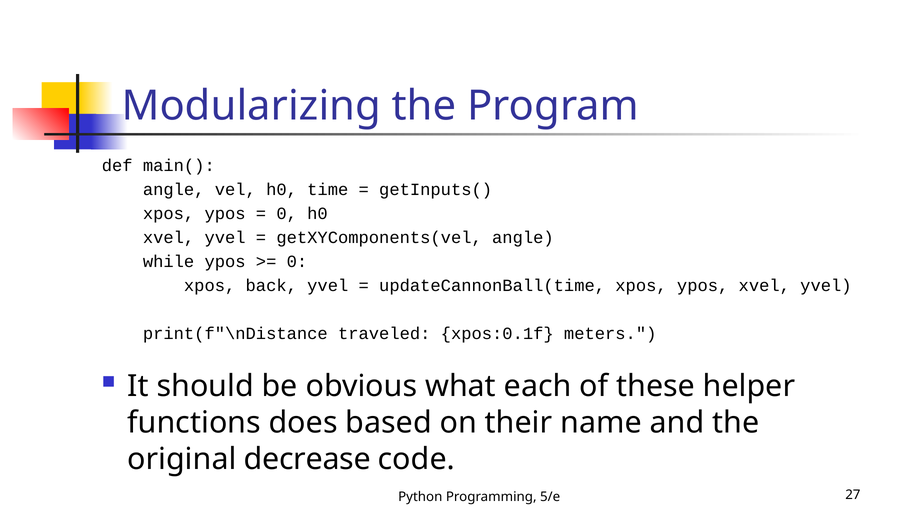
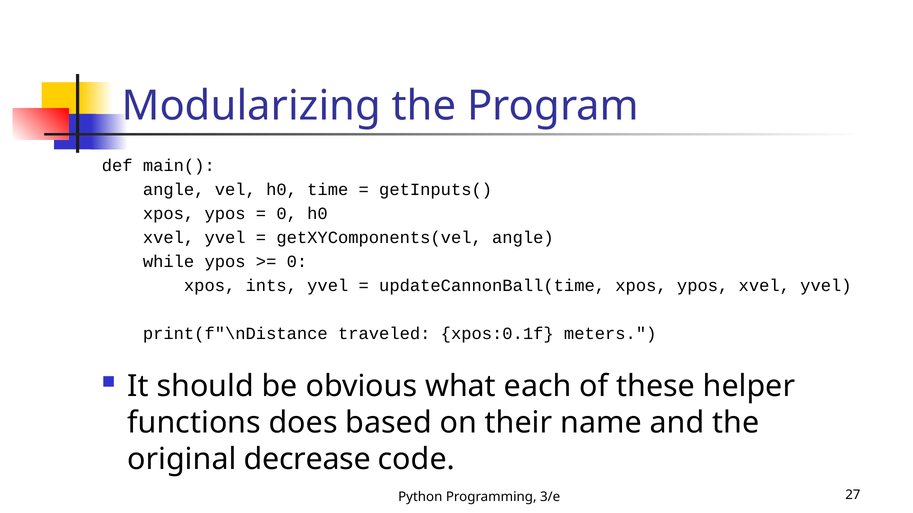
back: back -> ints (271, 286)
5/e: 5/e -> 3/e (550, 497)
